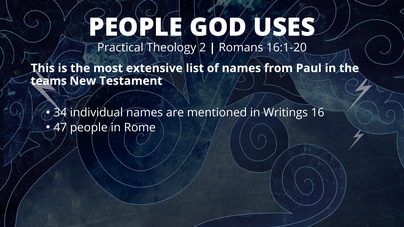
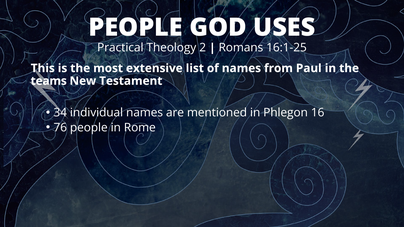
16:1-20: 16:1-20 -> 16:1-25 (287, 48)
Writings: Writings -> Phlegon (286, 113)
47: 47 -> 76 (60, 128)
